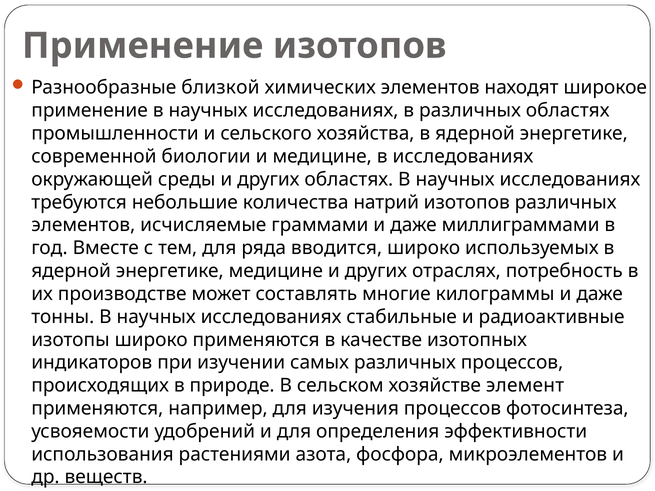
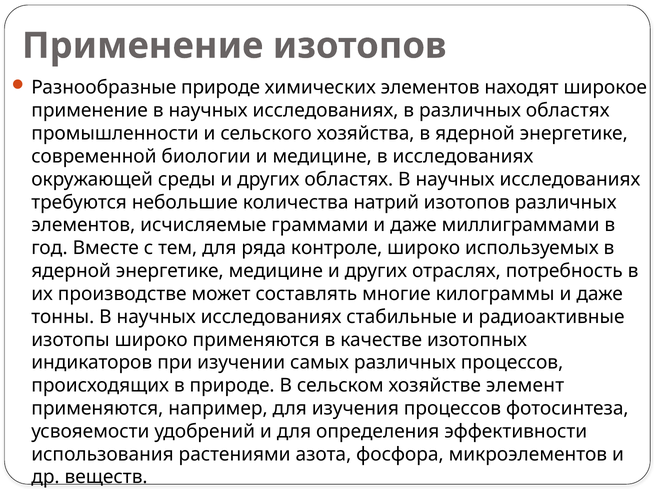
Разнообразные близкой: близкой -> природе (221, 88)
вводится: вводится -> контроле (337, 248)
